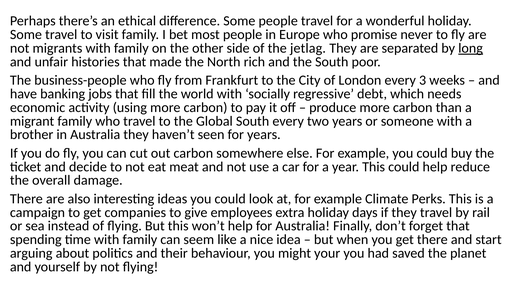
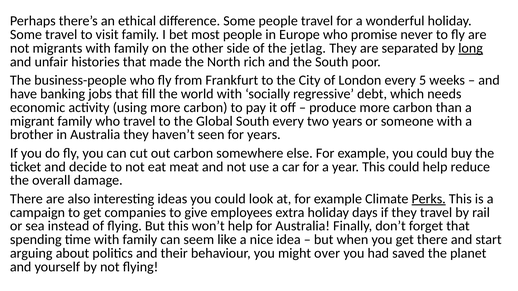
3: 3 -> 5 (423, 80)
Perks underline: none -> present (429, 199)
your: your -> over (327, 254)
